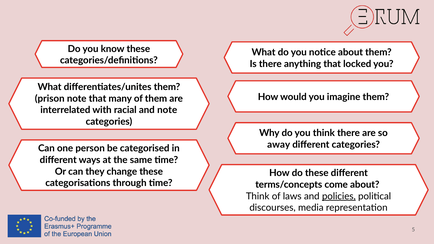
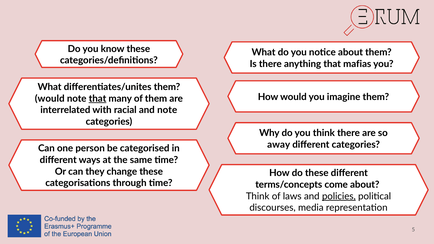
locked: locked -> mafias (357, 64)
prison: prison -> would (50, 99)
that underline: none -> present (98, 99)
